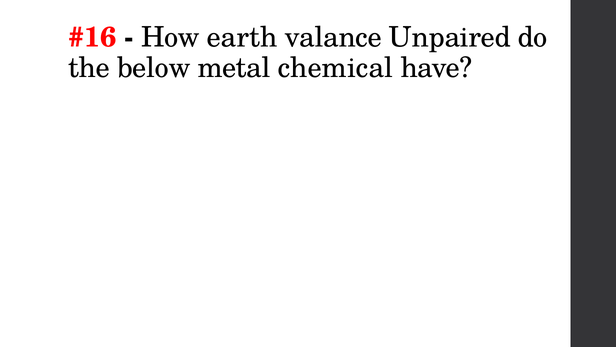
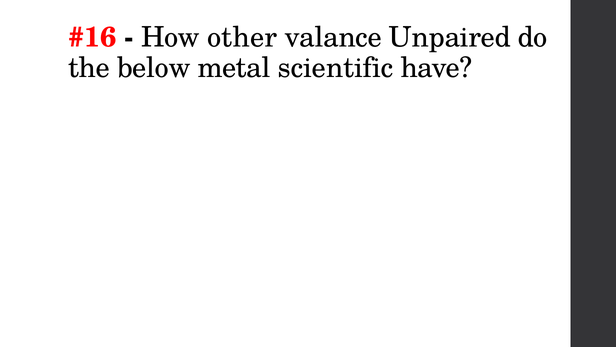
earth: earth -> other (242, 37)
chemical: chemical -> scientific (336, 68)
